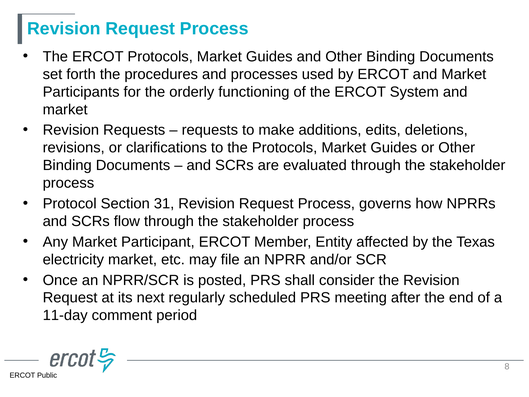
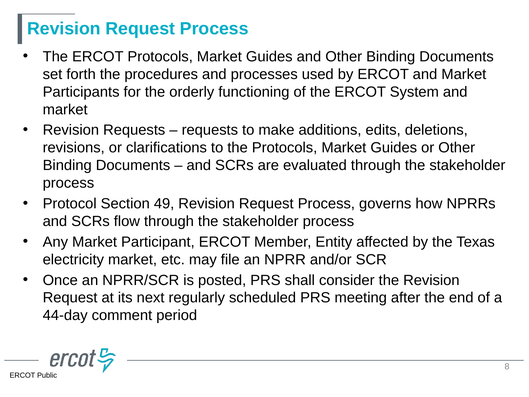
31: 31 -> 49 (164, 204)
11-day: 11-day -> 44-day (65, 315)
